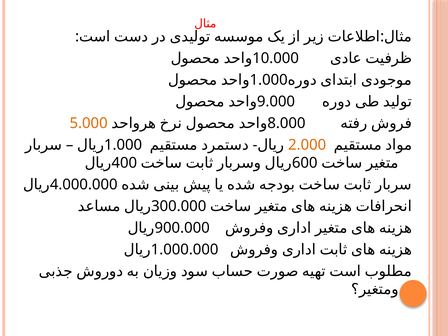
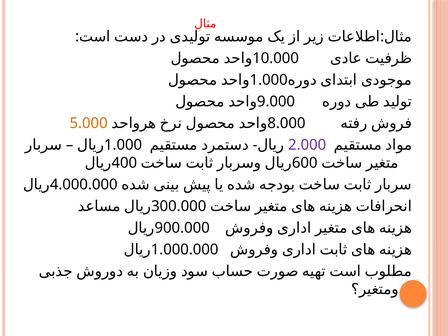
2.000 colour: orange -> purple (307, 145)
